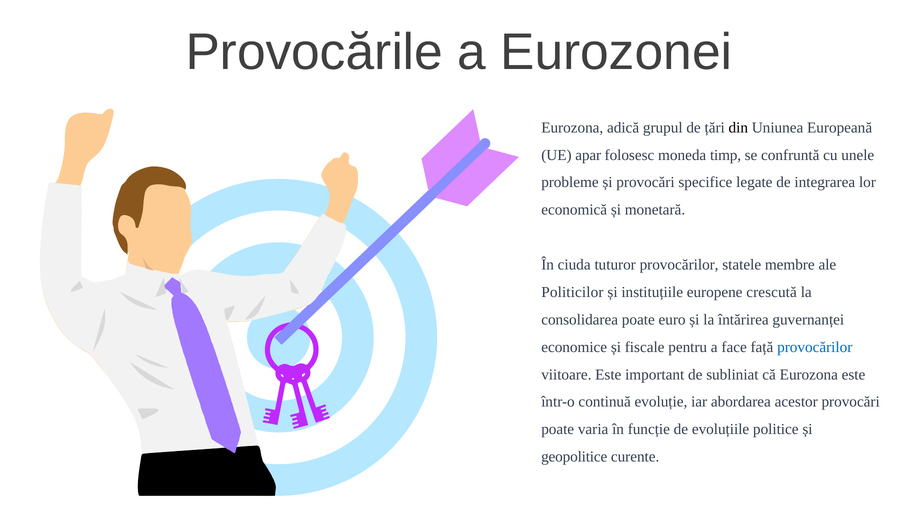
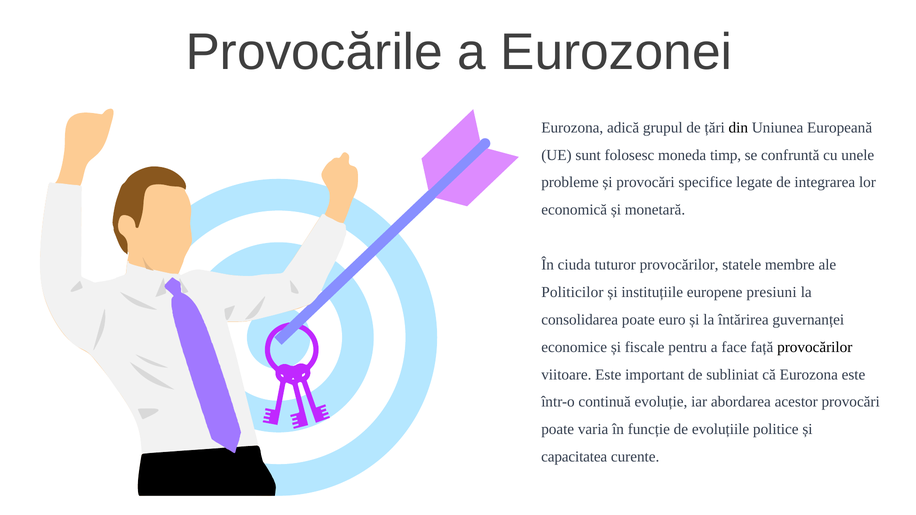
apar: apar -> sunt (588, 155)
crescută: crescută -> presiuni (772, 292)
provocărilor colour: blue -> black (815, 347)
geopolitice: geopolitice -> capacitatea (574, 457)
